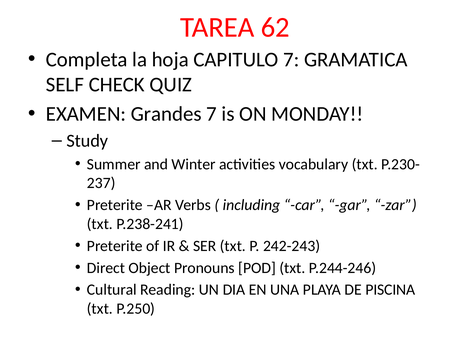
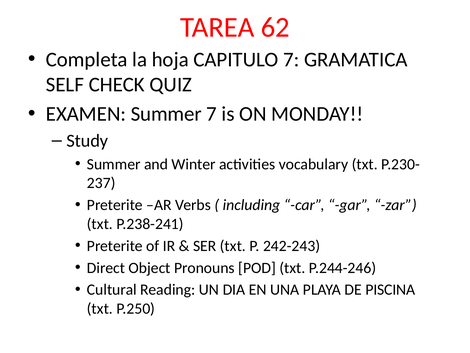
EXAMEN Grandes: Grandes -> Summer (166, 114)
